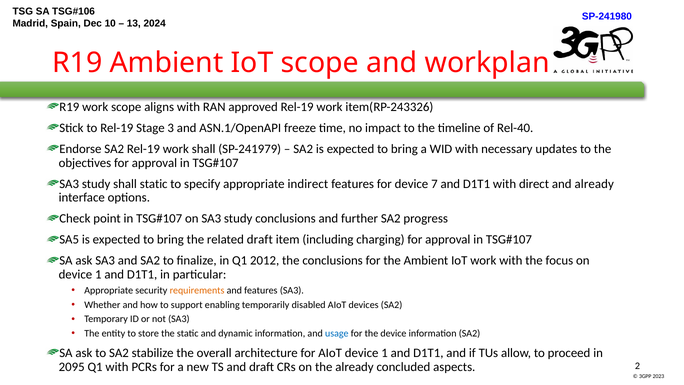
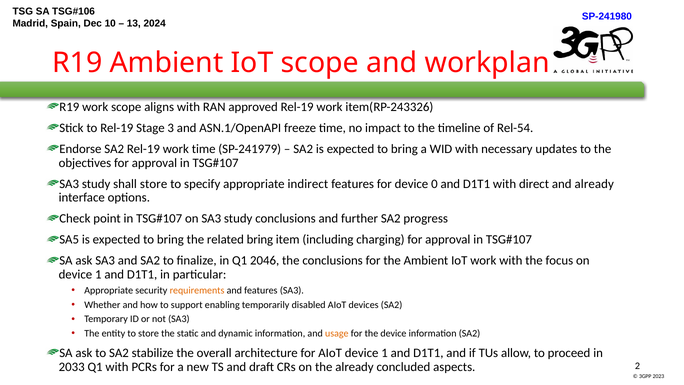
Rel-40: Rel-40 -> Rel-54 (515, 128)
work shall: shall -> time (204, 149)
shall static: static -> store (154, 184)
7: 7 -> 0 (434, 184)
related draft: draft -> bring (260, 240)
2012: 2012 -> 2046 (265, 261)
usage colour: blue -> orange (337, 333)
2095: 2095 -> 2033 (72, 367)
